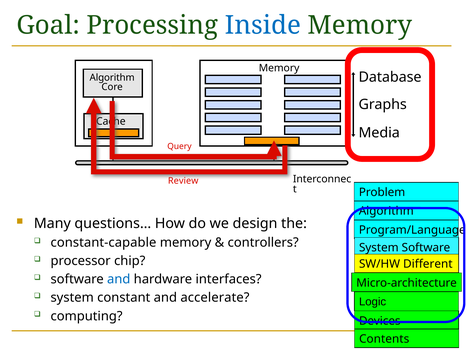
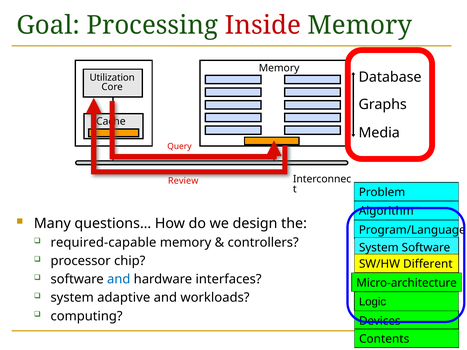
Inside colour: blue -> red (263, 25)
Algorithm: Algorithm -> Utilization (112, 78)
constant-capable: constant-capable -> required-capable (103, 243)
constant: constant -> adaptive (124, 298)
accelerate: accelerate -> workloads (215, 298)
